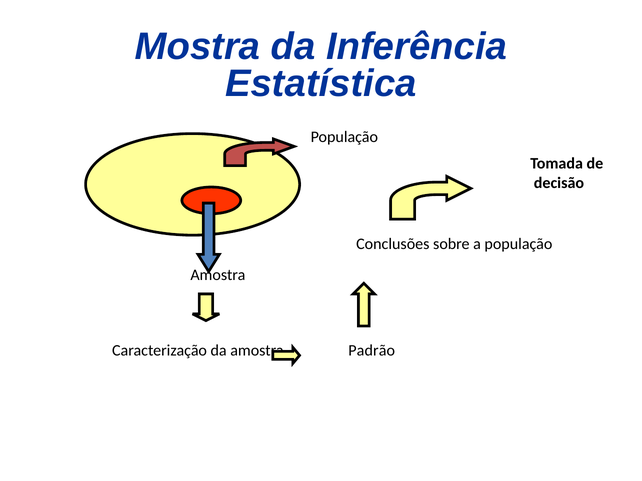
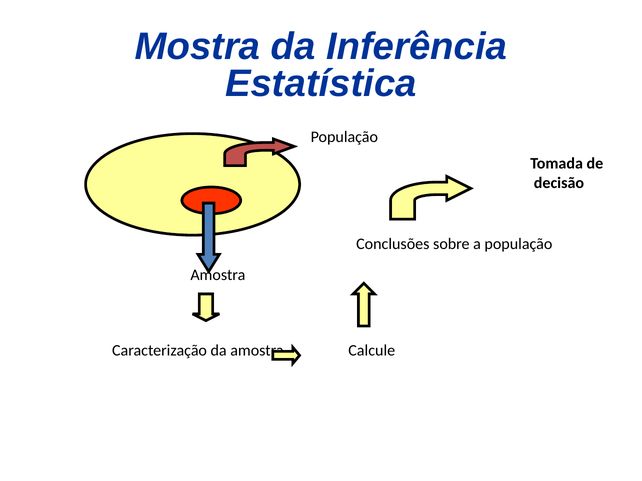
Padrão: Padrão -> Calcule (372, 351)
